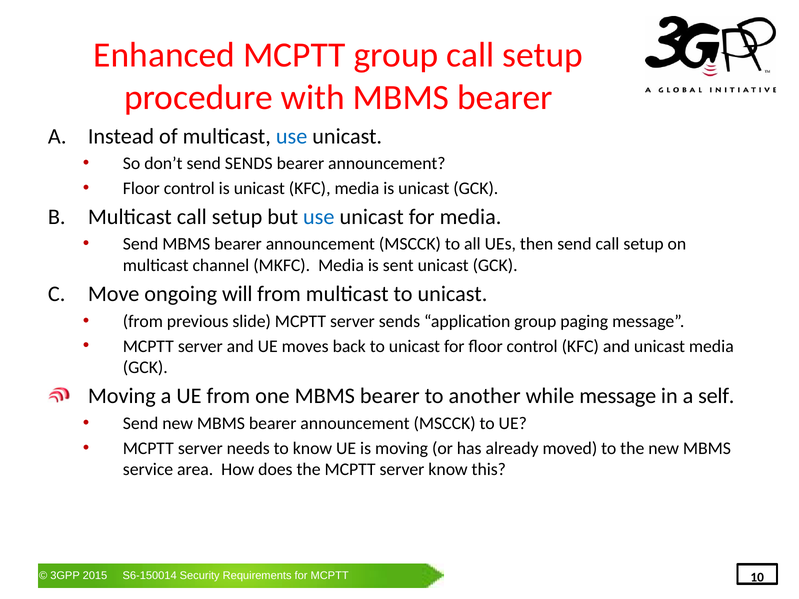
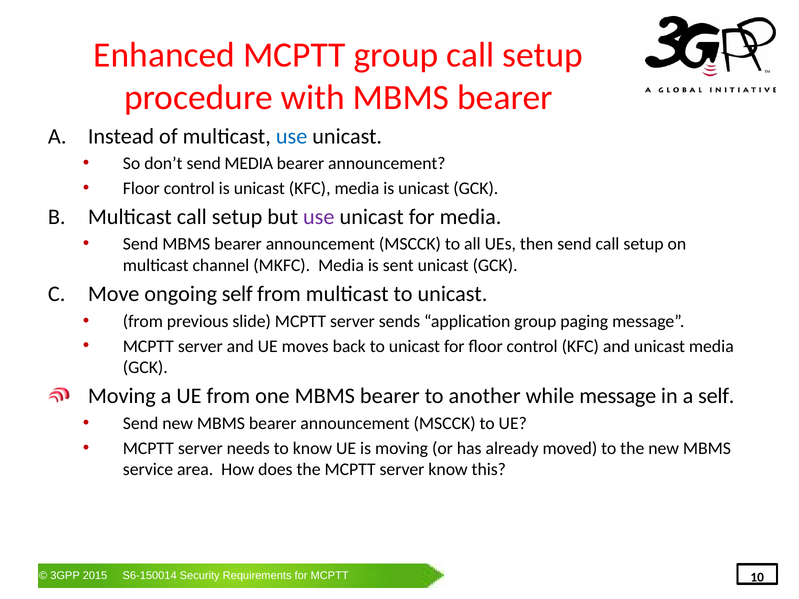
send SENDS: SENDS -> MEDIA (249, 163)
use colour: blue -> purple (319, 217)
ongoing will: will -> self (237, 294)
